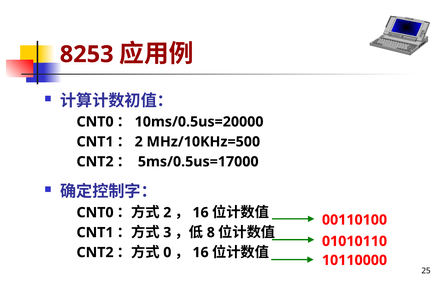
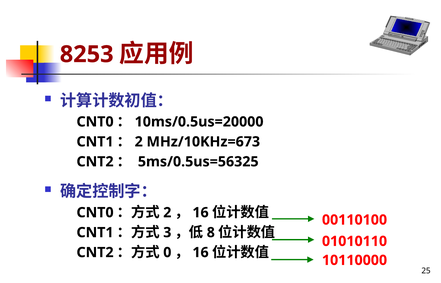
MHz/10KHz=500: MHz/10KHz=500 -> MHz/10KHz=673 (203, 142)
5ms/0.5us=17000: 5ms/0.5us=17000 -> 5ms/0.5us=56325 (198, 162)
